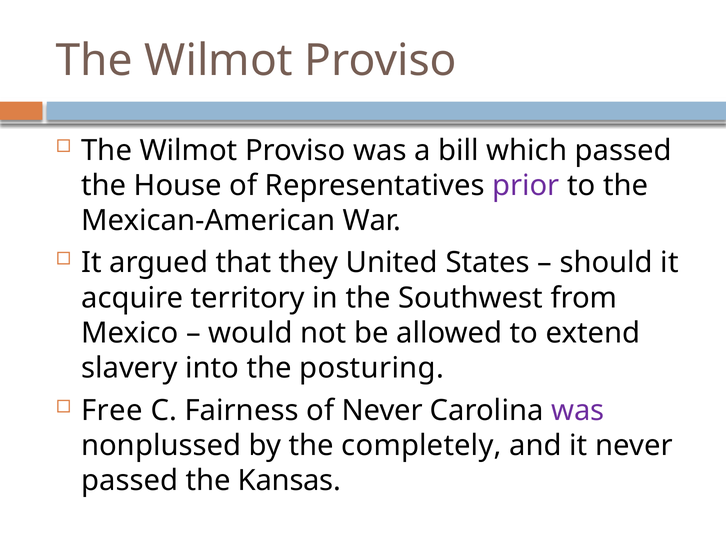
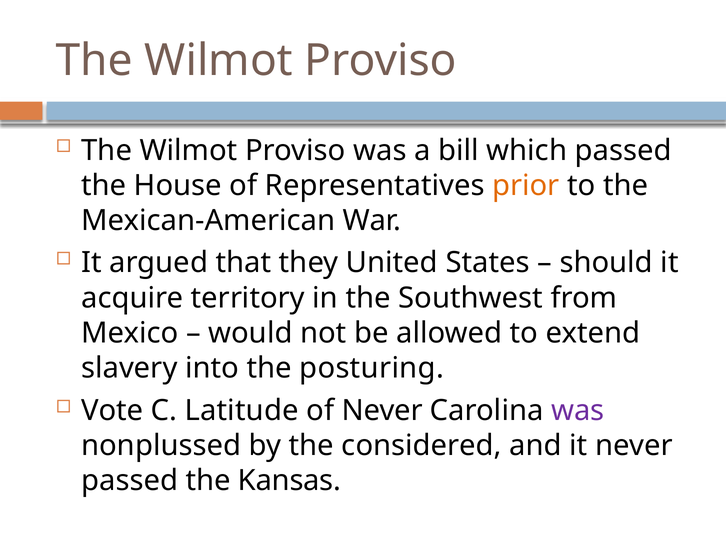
prior colour: purple -> orange (526, 185)
Free: Free -> Vote (112, 410)
Fairness: Fairness -> Latitude (242, 410)
completely: completely -> considered (422, 445)
